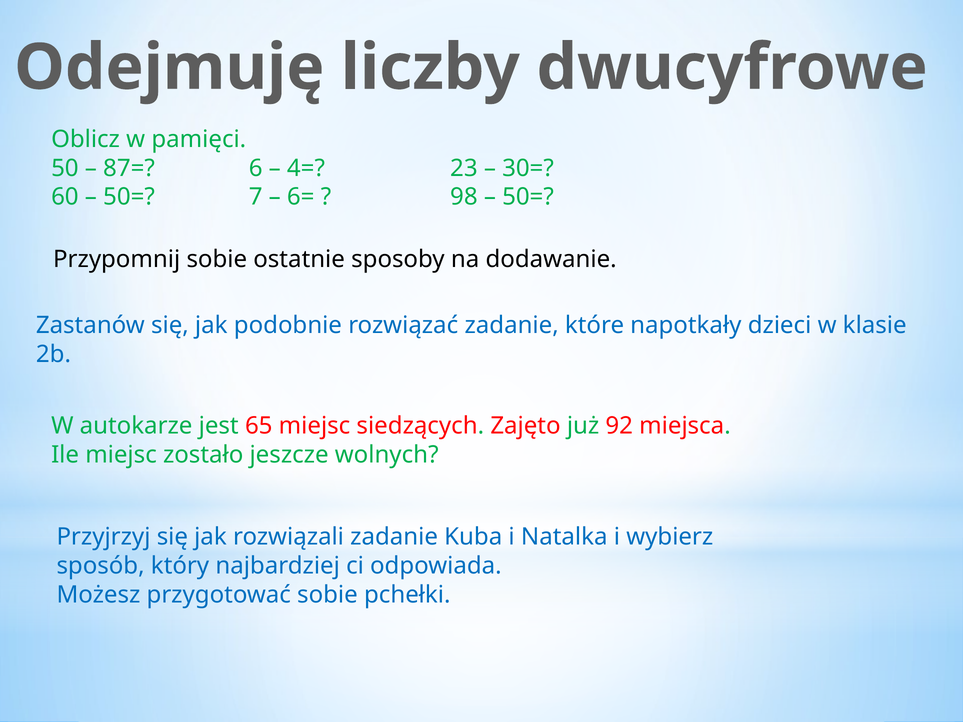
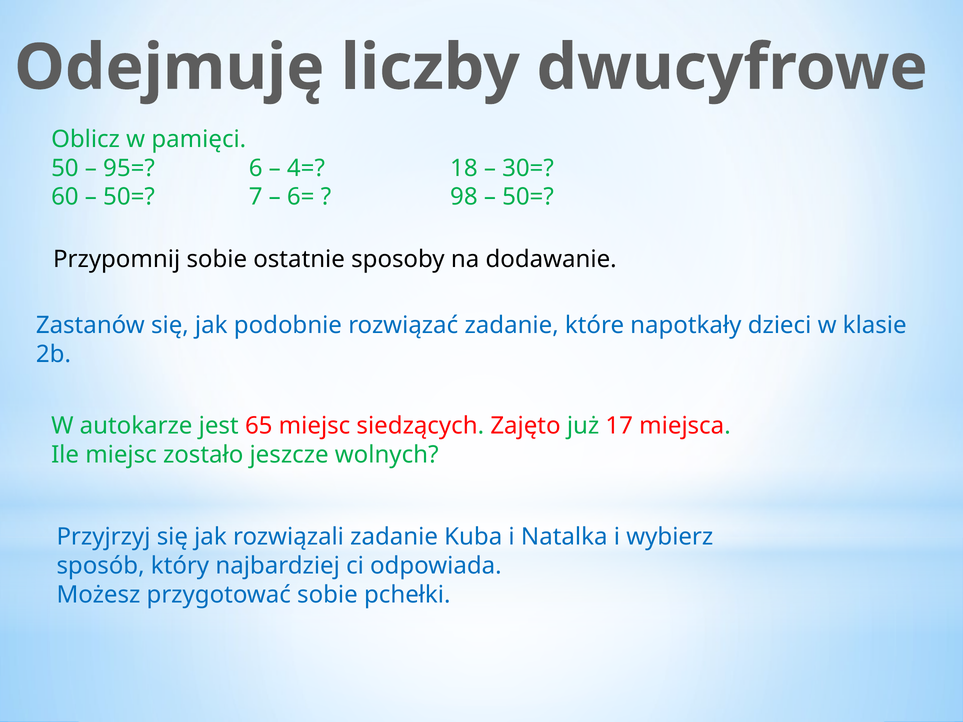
87=: 87= -> 95= (129, 168)
23: 23 -> 18 (464, 168)
92: 92 -> 17 (619, 426)
